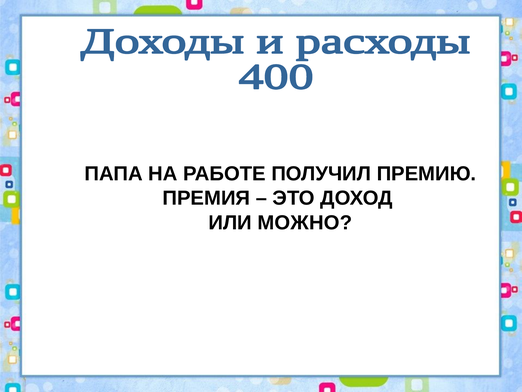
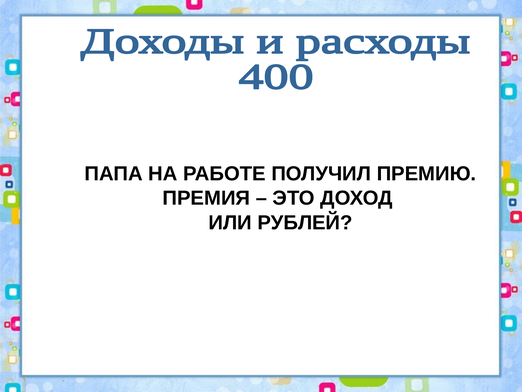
МОЖНО: МОЖНО -> РУБЛЕЙ (305, 222)
